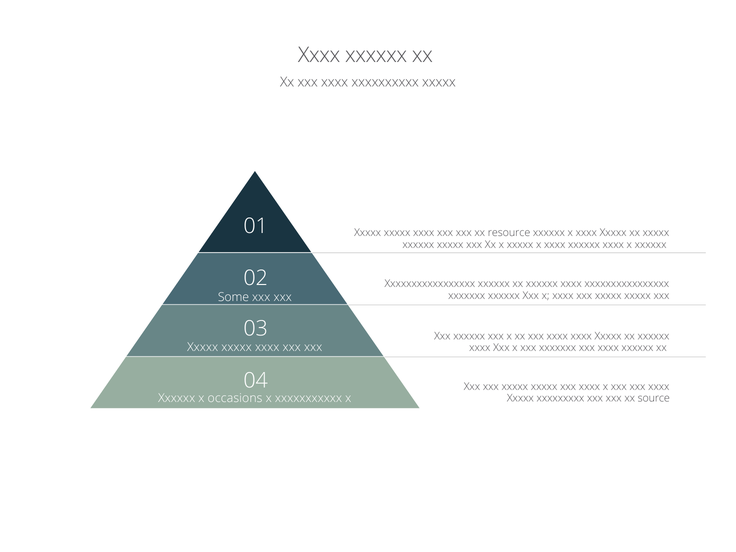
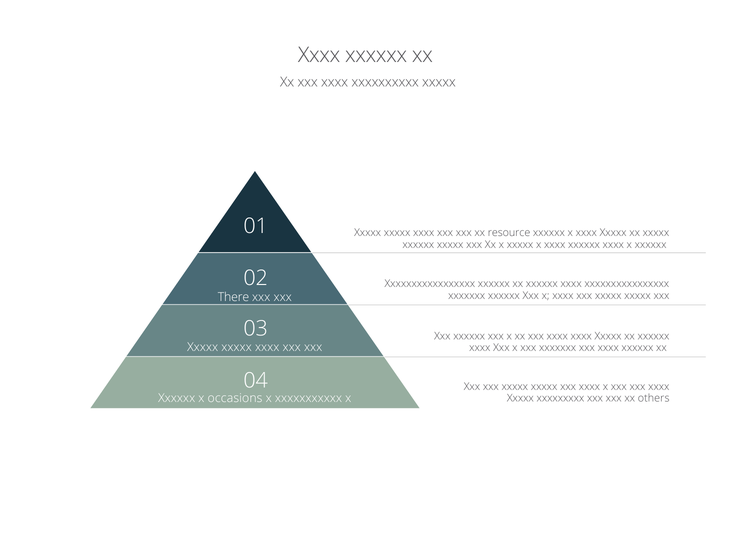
Some: Some -> There (233, 297)
source: source -> others (654, 398)
